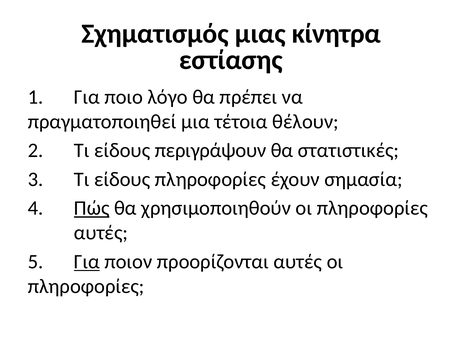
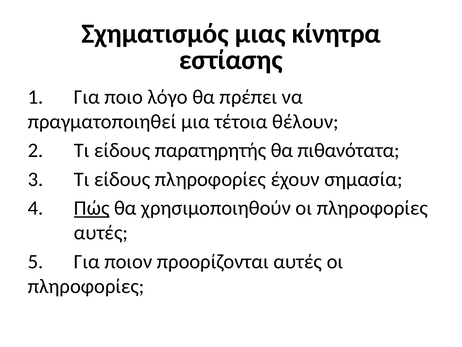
περιγράψουν: περιγράψουν -> παρατηρητής (211, 150)
στατιστικές: στατιστικές -> πιθανότατα (349, 150)
Για underline: present -> none (87, 261)
